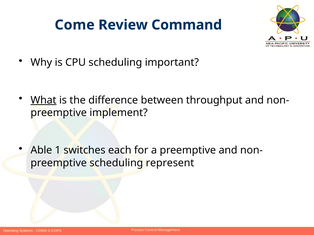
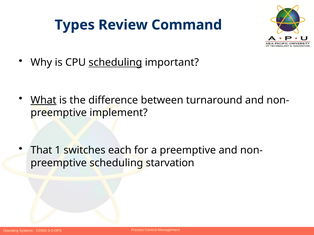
Come: Come -> Types (75, 25)
scheduling underline: none -> present (115, 63)
throughput: throughput -> turnaround (214, 100)
Able: Able -> That (41, 151)
represent: represent -> starvation (170, 163)
